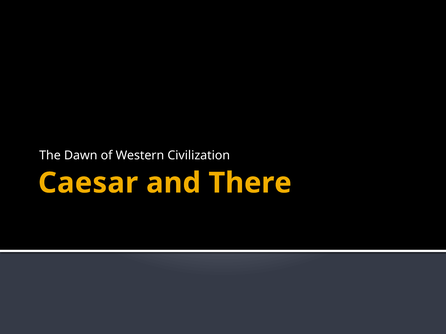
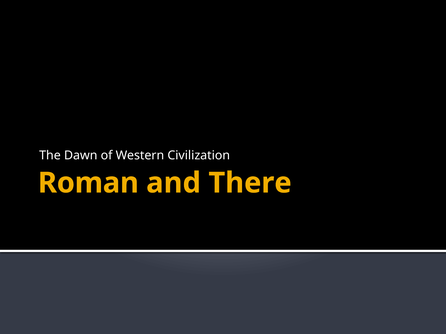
Caesar: Caesar -> Roman (88, 183)
